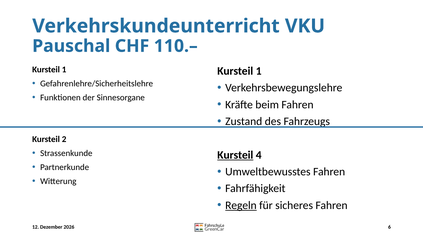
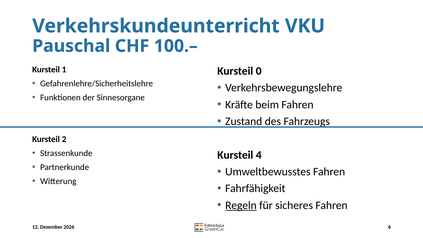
110.–: 110.– -> 100.– (176, 46)
1: 1 -> 0 (259, 71)
Kursteil underline: present -> none (235, 155)
